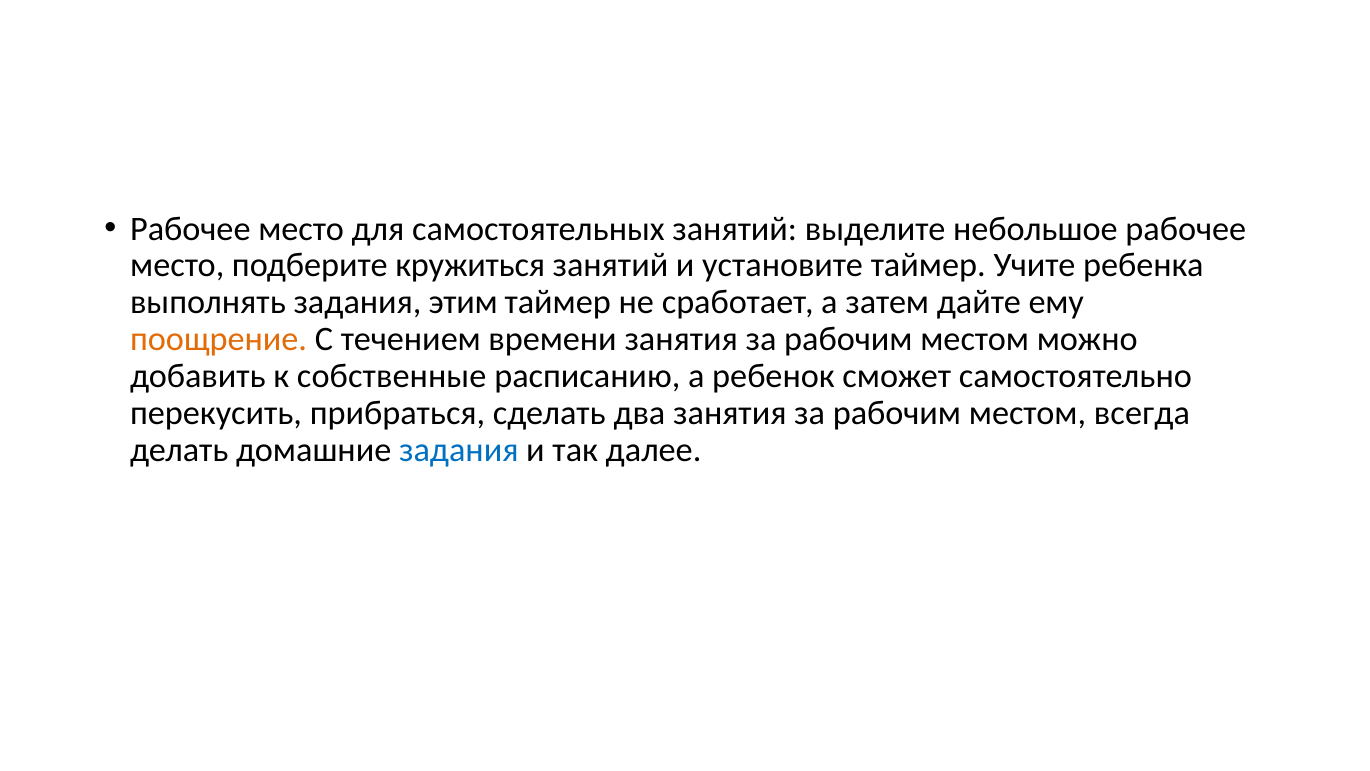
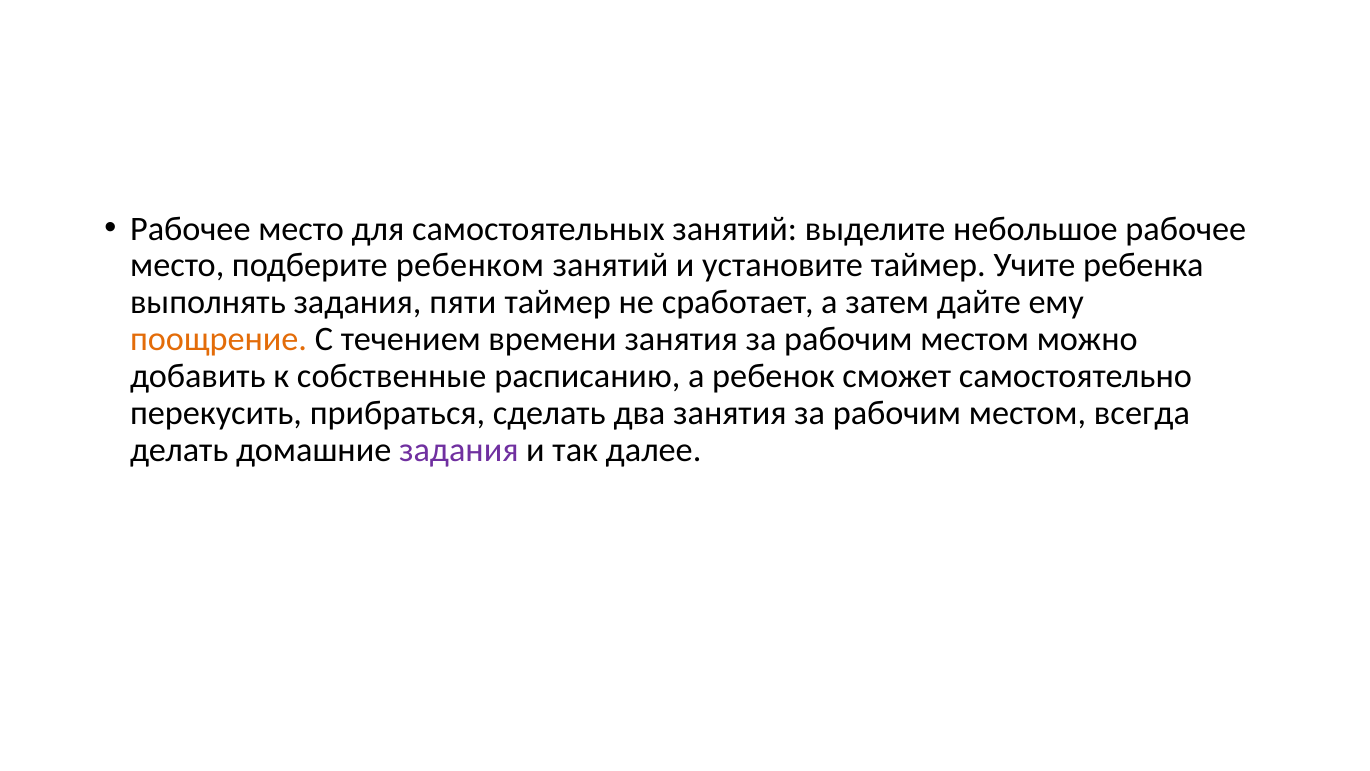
кружиться: кружиться -> ребенком (470, 266)
этим: этим -> пяти (463, 303)
задания colour: blue -> purple (459, 450)
